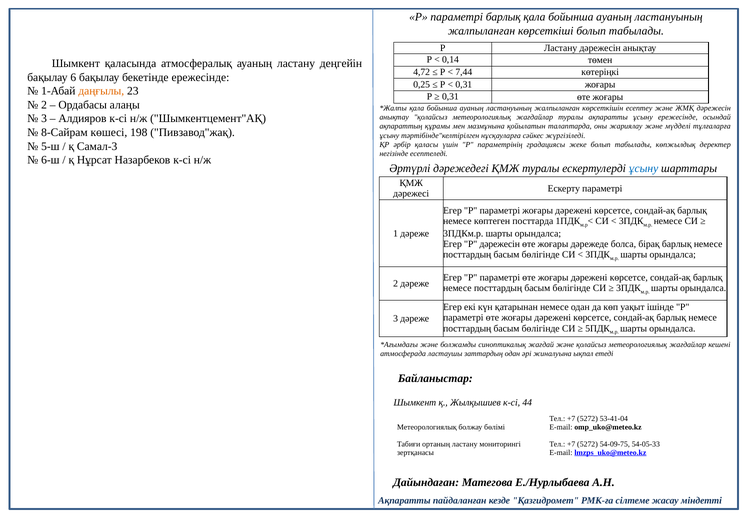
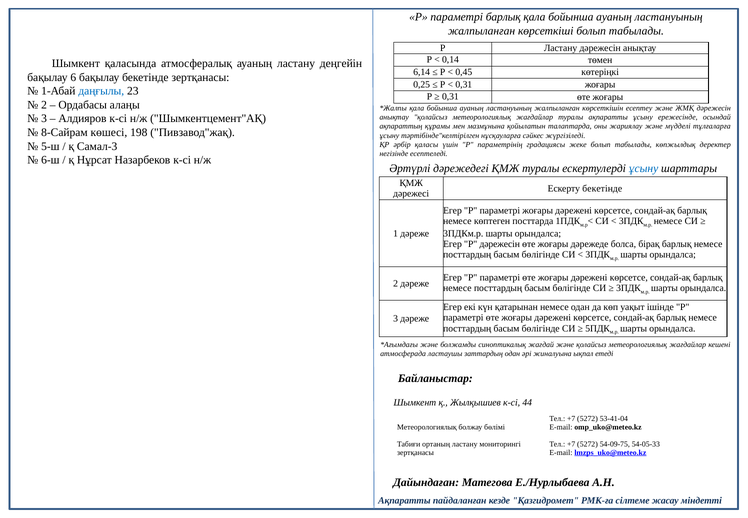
4,72: 4,72 -> 6,14 (422, 72)
7,44: 7,44 -> 0,45 (464, 72)
бекетінде ережесінде: ережесінде -> зертқанасы (200, 77)
даңғылы colour: orange -> blue (101, 91)
Ескерту параметрі: параметрі -> бекетінде (602, 188)
